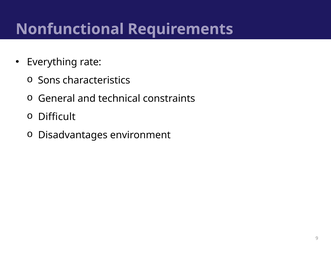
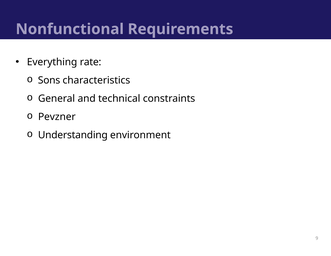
Difficult: Difficult -> Pevzner (57, 117)
Disadvantages: Disadvantages -> Understanding (73, 135)
